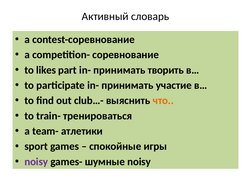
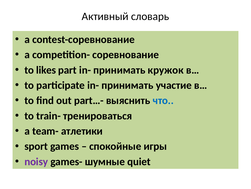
творить: творить -> кружок (166, 70)
club…-: club…- -> part…- (89, 100)
что colour: orange -> blue (163, 100)
шумные noisy: noisy -> quiet (139, 161)
